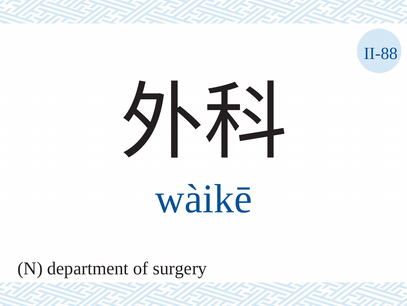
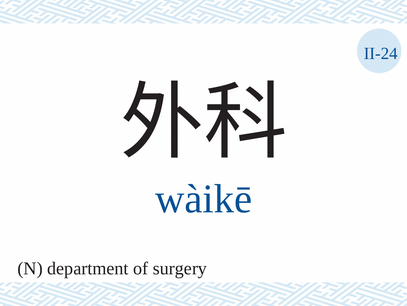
II-88: II-88 -> II-24 (381, 53)
